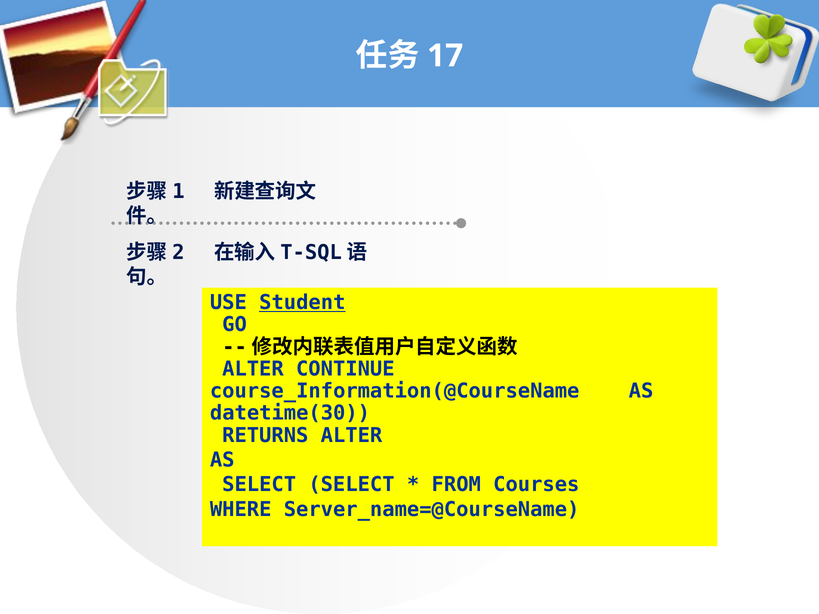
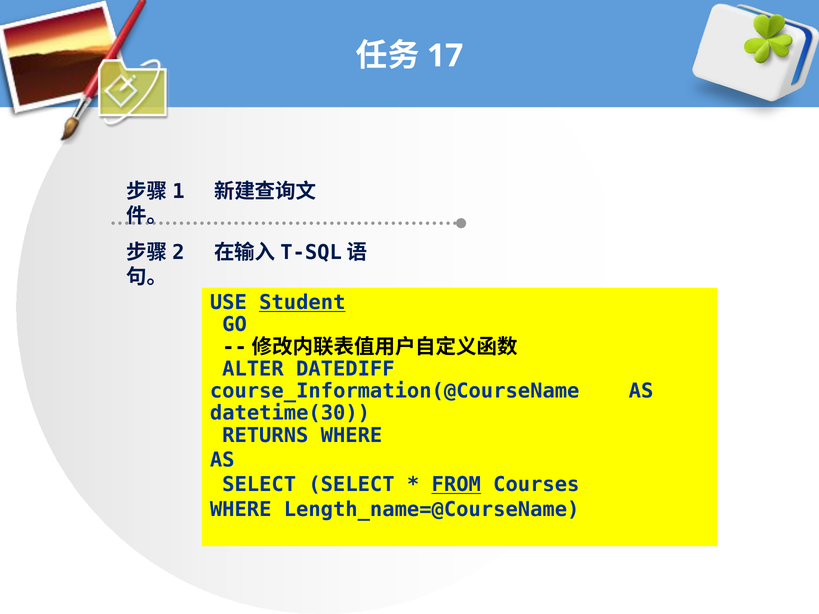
CONTINUE: CONTINUE -> DATEDIFF (345, 369)
RETURNS ALTER: ALTER -> WHERE (352, 435)
FROM underline: none -> present (456, 485)
Server_name=@CourseName: Server_name=@CourseName -> Length_name=@CourseName (432, 510)
